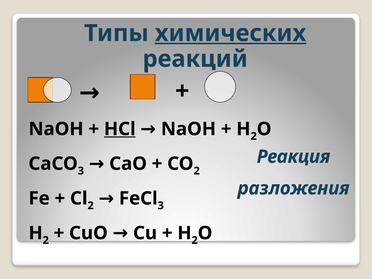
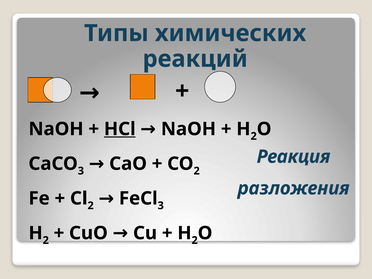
химических underline: present -> none (231, 33)
